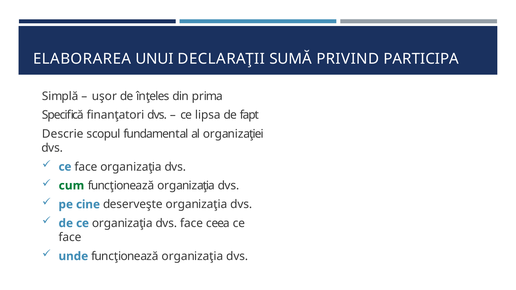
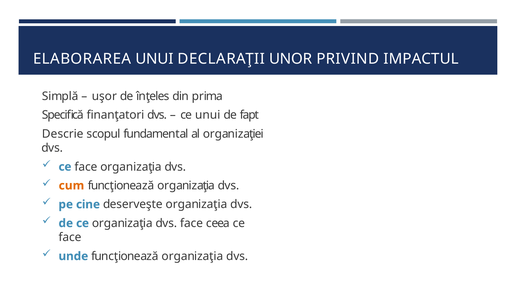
SUMĂ: SUMĂ -> UNOR (291, 59)
PARTICIPA: PARTICIPA -> IMPACTUL (421, 59)
ce lipsa: lipsa -> unui (208, 115)
cum colour: green -> orange (71, 186)
